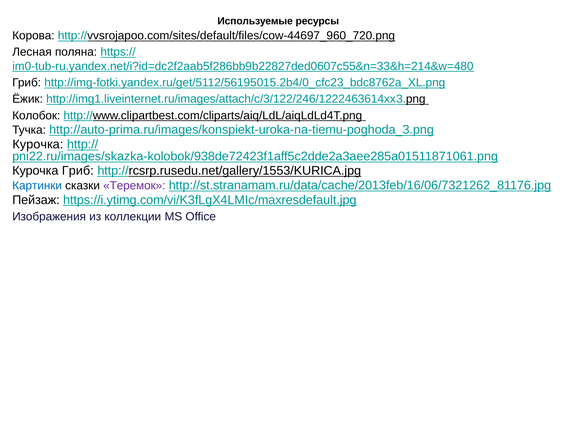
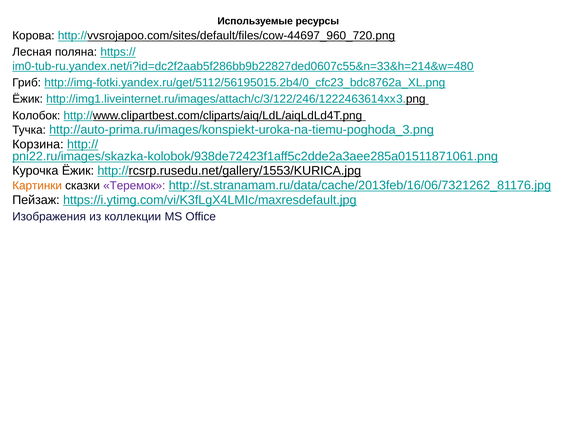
Курочка: Курочка -> Корзина (38, 144)
Курочка Гриб: Гриб -> Ёжик (78, 171)
Картинки colour: blue -> orange (37, 186)
